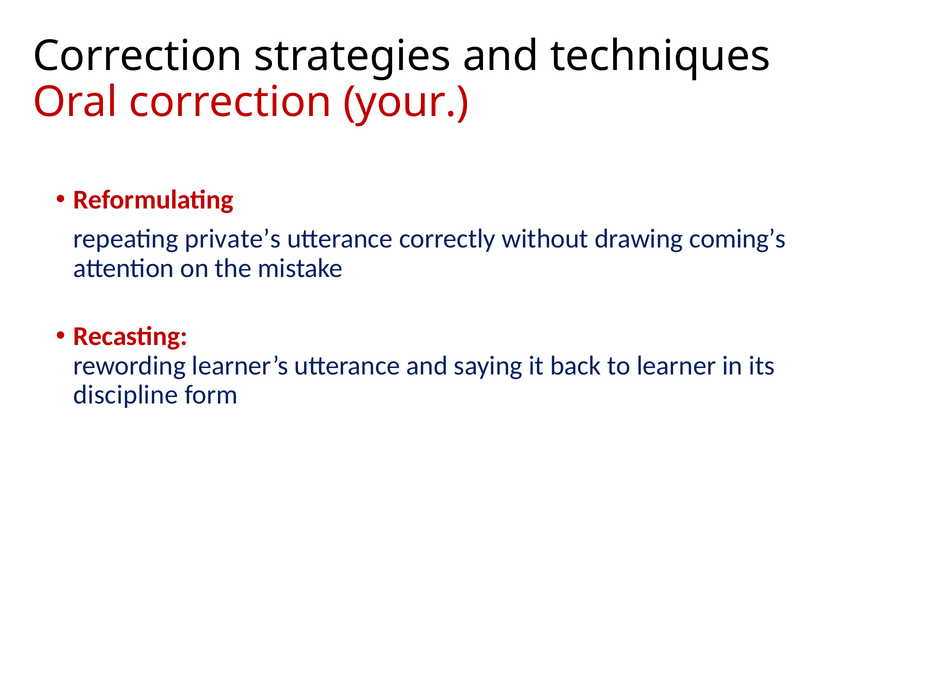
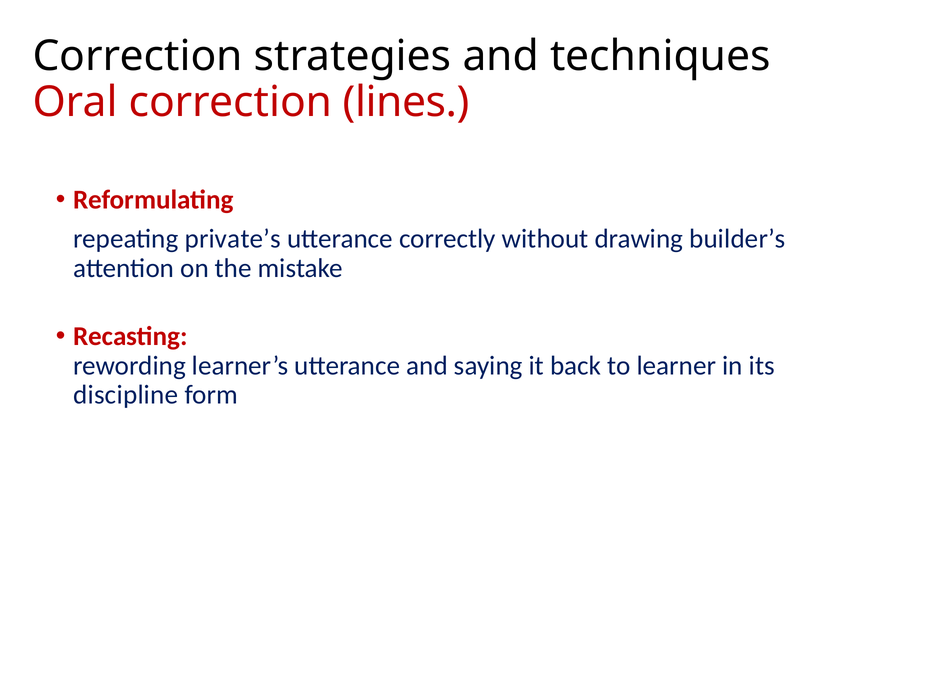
your: your -> lines (406, 102)
coming’s: coming’s -> builder’s (737, 239)
